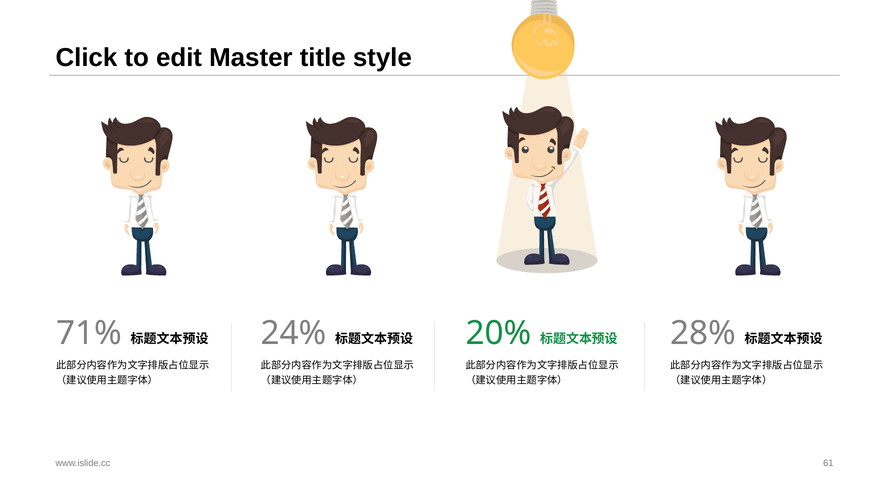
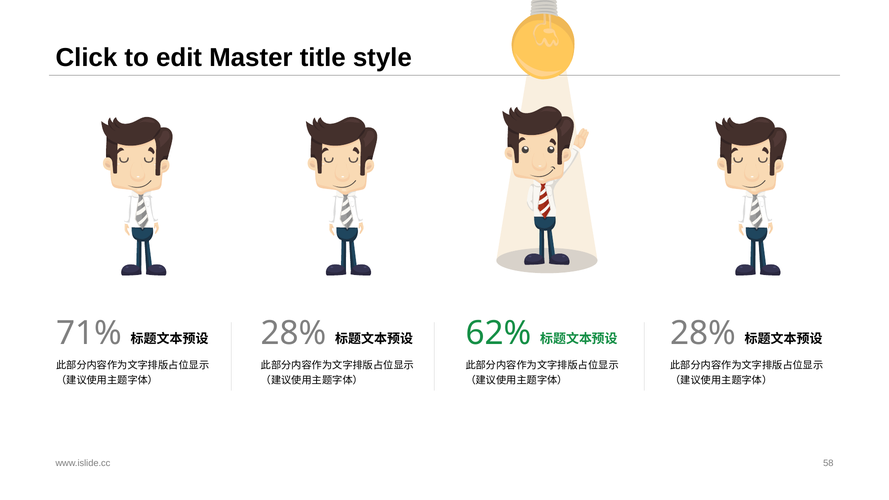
24%: 24% -> 28% (294, 333)
20%: 20% -> 62% (498, 333)
61: 61 -> 58 (828, 463)
